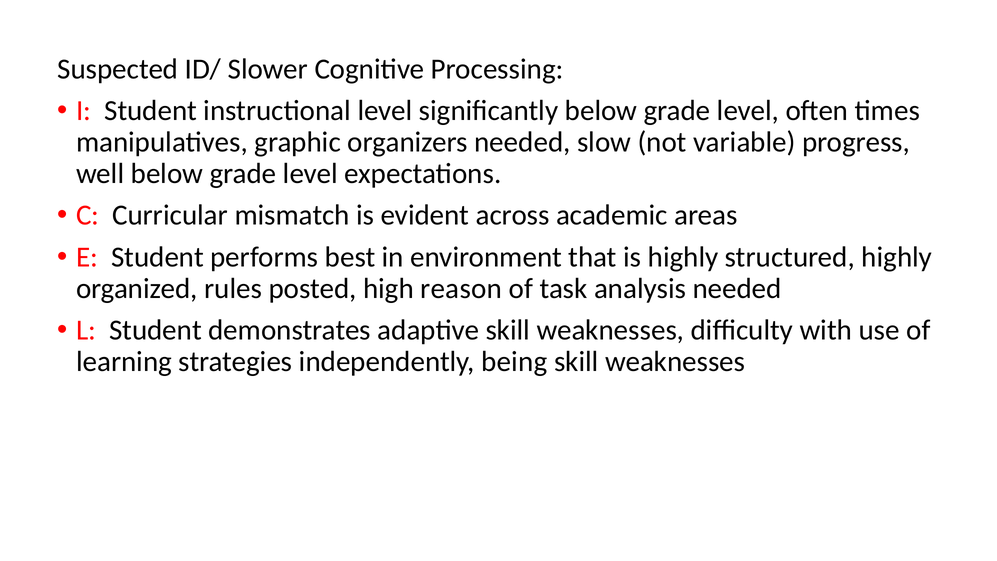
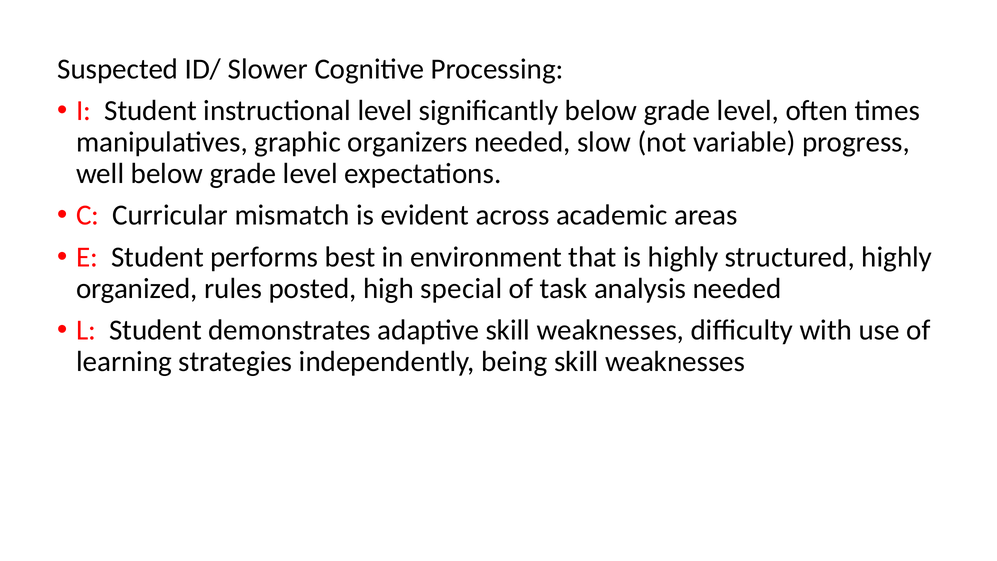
reason: reason -> special (461, 288)
